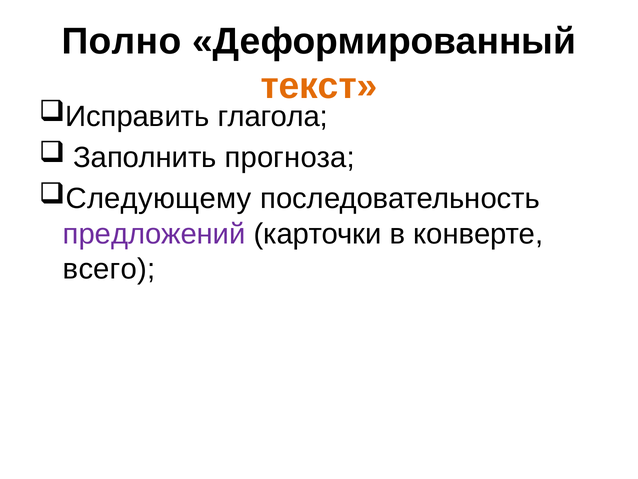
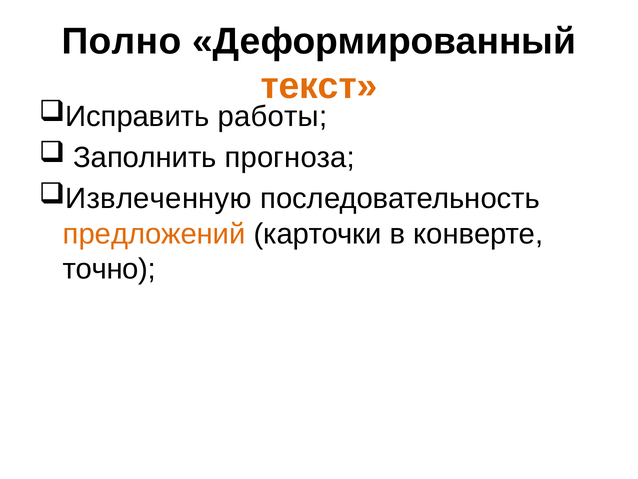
глагола: глагола -> работы (272, 116)
Следующему: Следующему -> Извлеченную (159, 199)
предложений colour: purple -> orange (154, 234)
всего: всего -> точно (109, 269)
